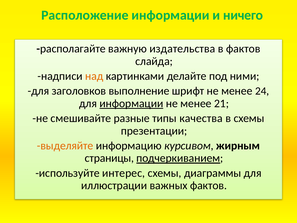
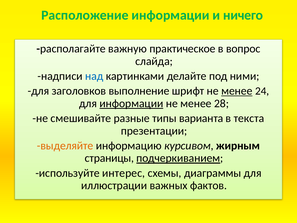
издательства: издательства -> практическое (182, 49)
в фактов: фактов -> вопрос (243, 49)
над colour: orange -> blue (94, 76)
менее underline: none -> present (237, 91)
21: 21 -> 28 (222, 103)
качества: качества -> варианта (201, 118)
в схемы: схемы -> текста (249, 118)
